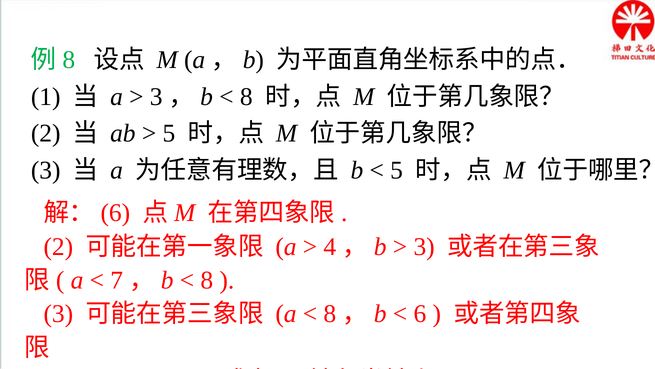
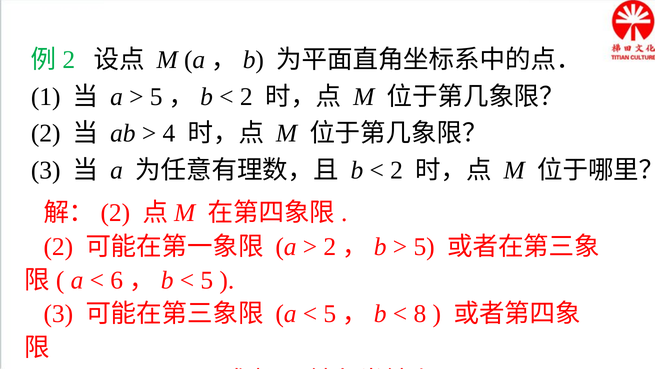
8: 8 -> 2 (69, 60)
3: 3 -> 5 (156, 97)
8: 8 -> 2 (246, 97)
5: 5 -> 4 (169, 133)
5: 5 -> 2 (397, 170)
6: 6 -> 2 (115, 213)
4: 4 -> 2 (330, 246)
3: 3 -> 5 (424, 246)
7: 7 -> 6 (117, 280)
8: 8 -> 5 (207, 280)
8: 8 -> 5 (330, 313)
6: 6 -> 8 (420, 313)
